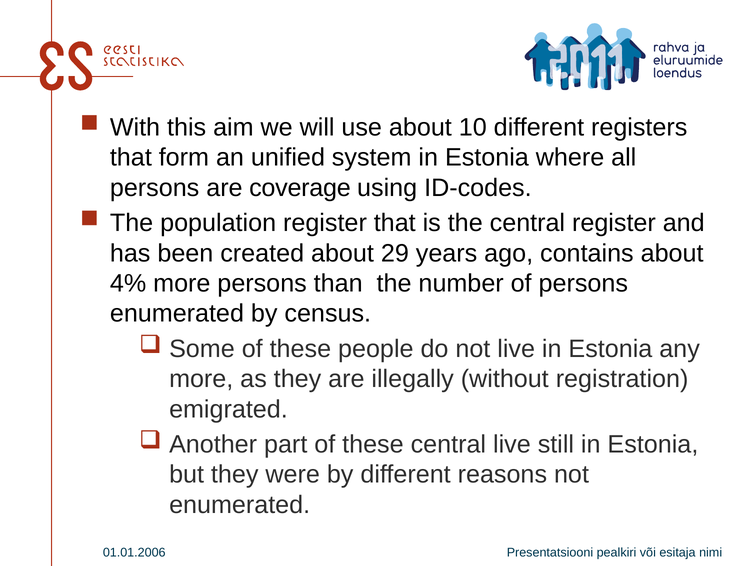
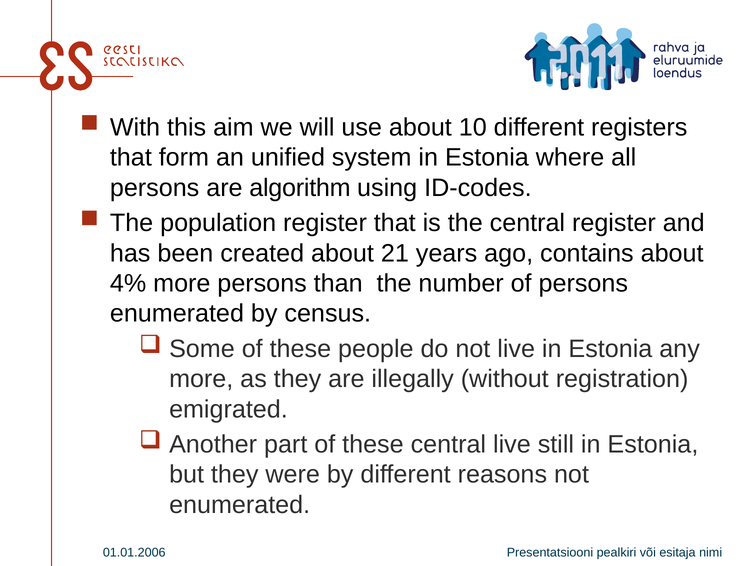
coverage: coverage -> algorithm (300, 188)
29: 29 -> 21 (395, 253)
